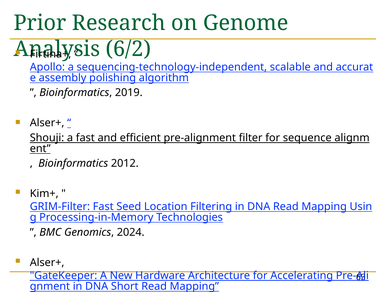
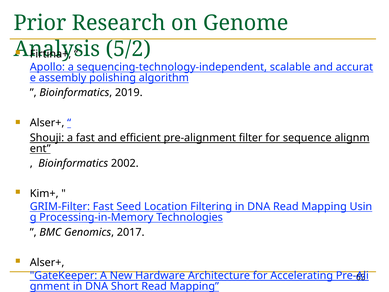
6/2: 6/2 -> 5/2 (128, 49)
2012: 2012 -> 2002 (125, 163)
Genomics 2024: 2024 -> 2017 (131, 232)
